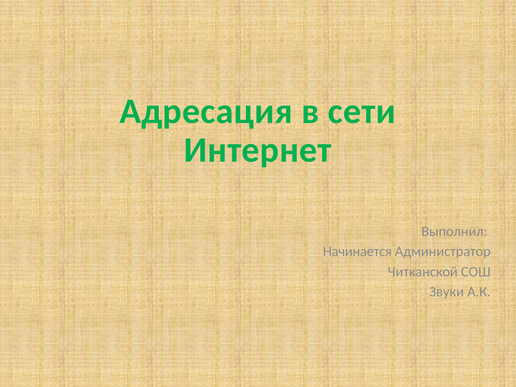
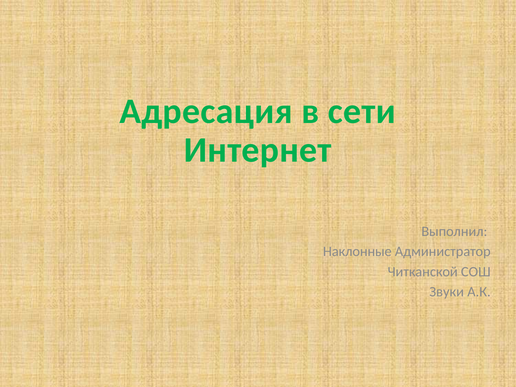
Начинается: Начинается -> Наклонные (357, 252)
